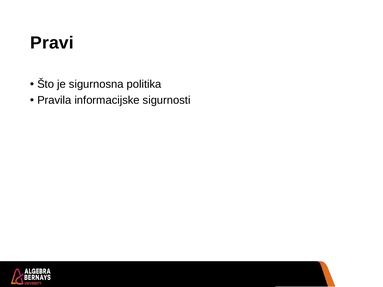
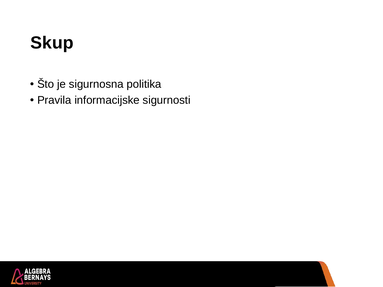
Pravi: Pravi -> Skup (52, 43)
